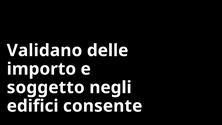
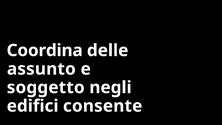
Validano: Validano -> Coordina (45, 50)
importo: importo -> assunto (41, 69)
